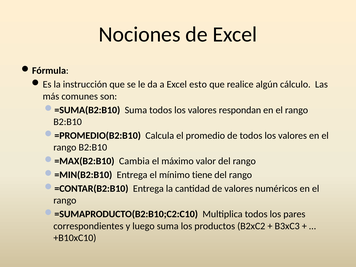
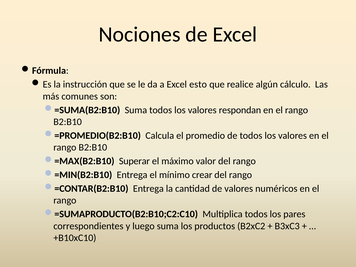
Cambia: Cambia -> Superar (134, 161)
tiene: tiene -> crear (202, 175)
